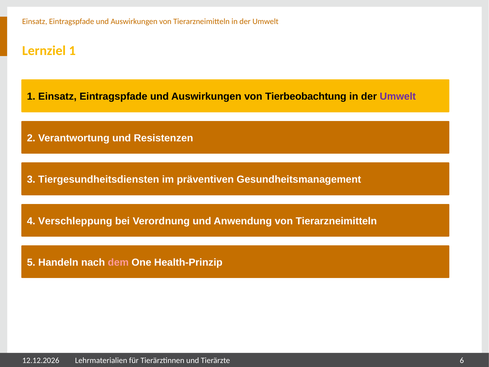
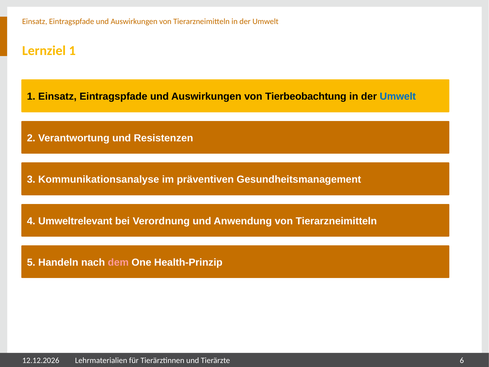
Umwelt colour: purple -> blue (398, 96)
Tiergesundheitsdiensten: Tiergesundheitsdiensten -> Kommunikationsanalyse (99, 179)
Verschleppung: Verschleppung -> Umweltrelevant (75, 221)
